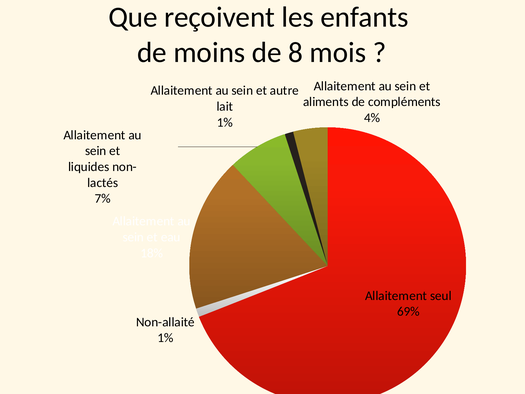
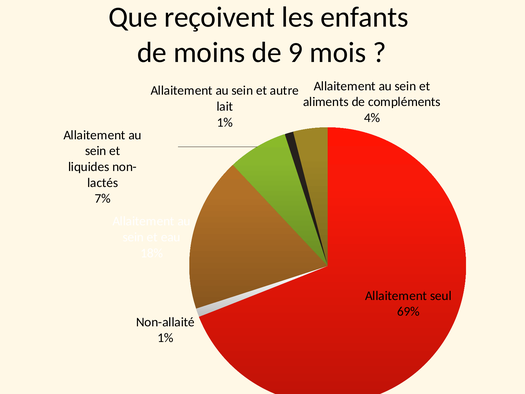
8: 8 -> 9 (296, 52)
